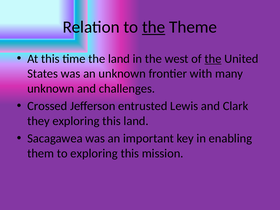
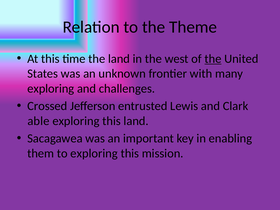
the underline: present -> none (154, 27)
unknown: unknown -> exploring (51, 89)
they: they -> able (38, 121)
